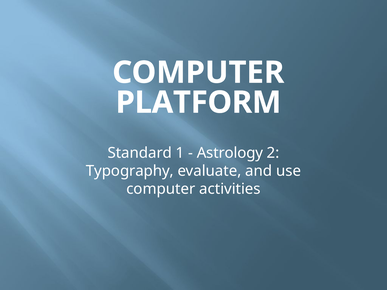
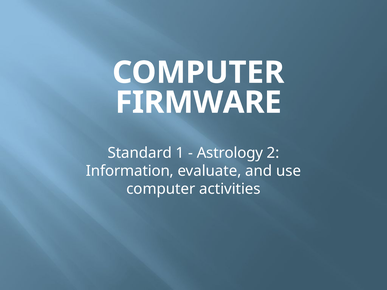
PLATFORM: PLATFORM -> FIRMWARE (198, 103)
Typography: Typography -> Information (130, 171)
